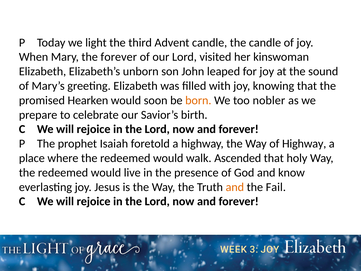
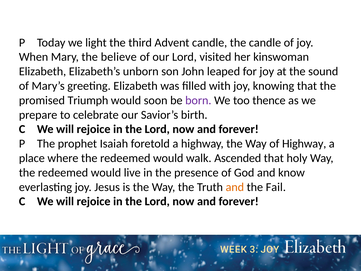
the forever: forever -> believe (119, 57)
Hearken: Hearken -> Triumph (88, 100)
born colour: orange -> purple (198, 100)
nobler: nobler -> thence (269, 100)
